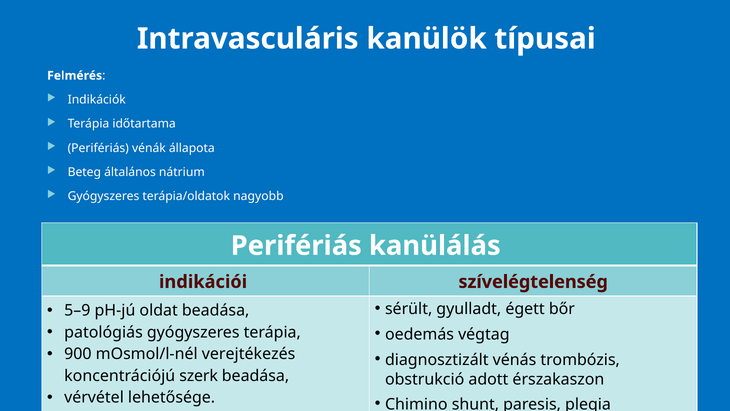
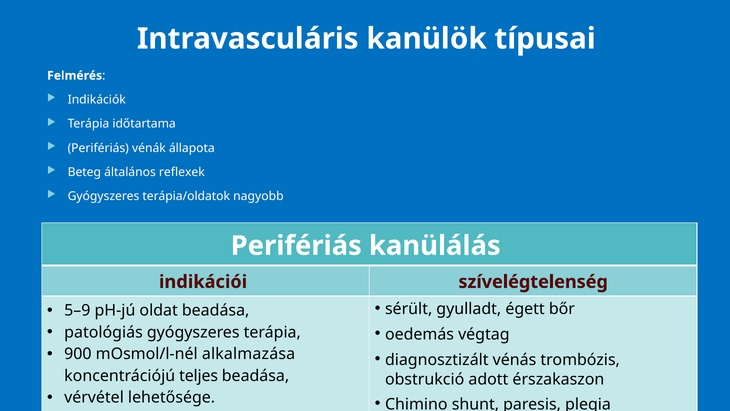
nátrium: nátrium -> reflexek (182, 172)
verejtékezés: verejtékezés -> alkalmazása (249, 354)
szerk: szerk -> teljes (199, 376)
